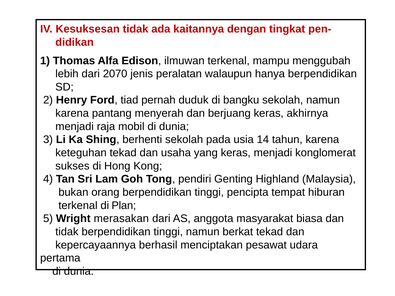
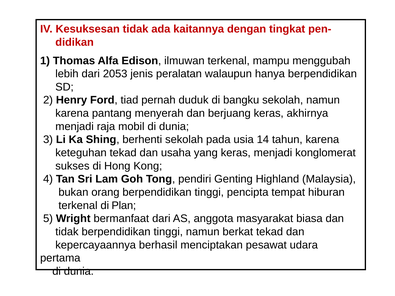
2070: 2070 -> 2053 (115, 74)
merasakan: merasakan -> bermanfaat (121, 219)
